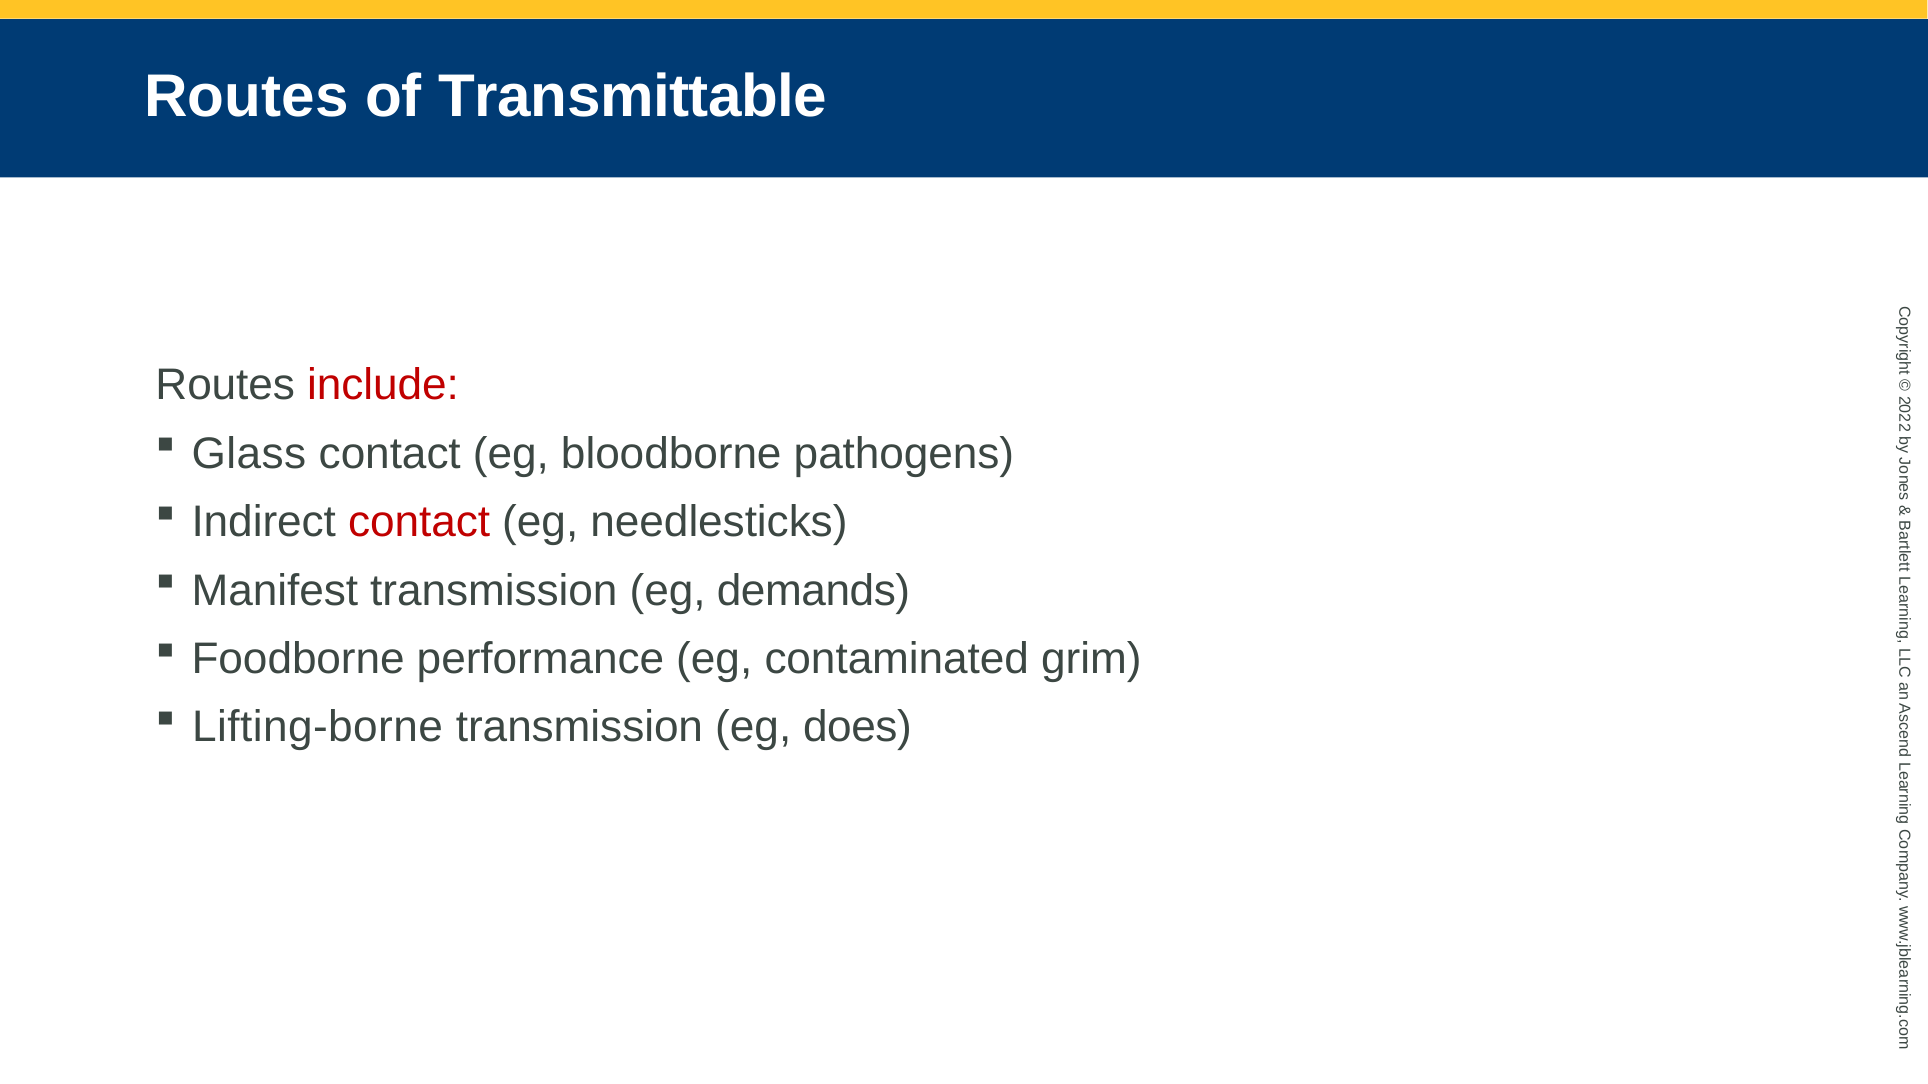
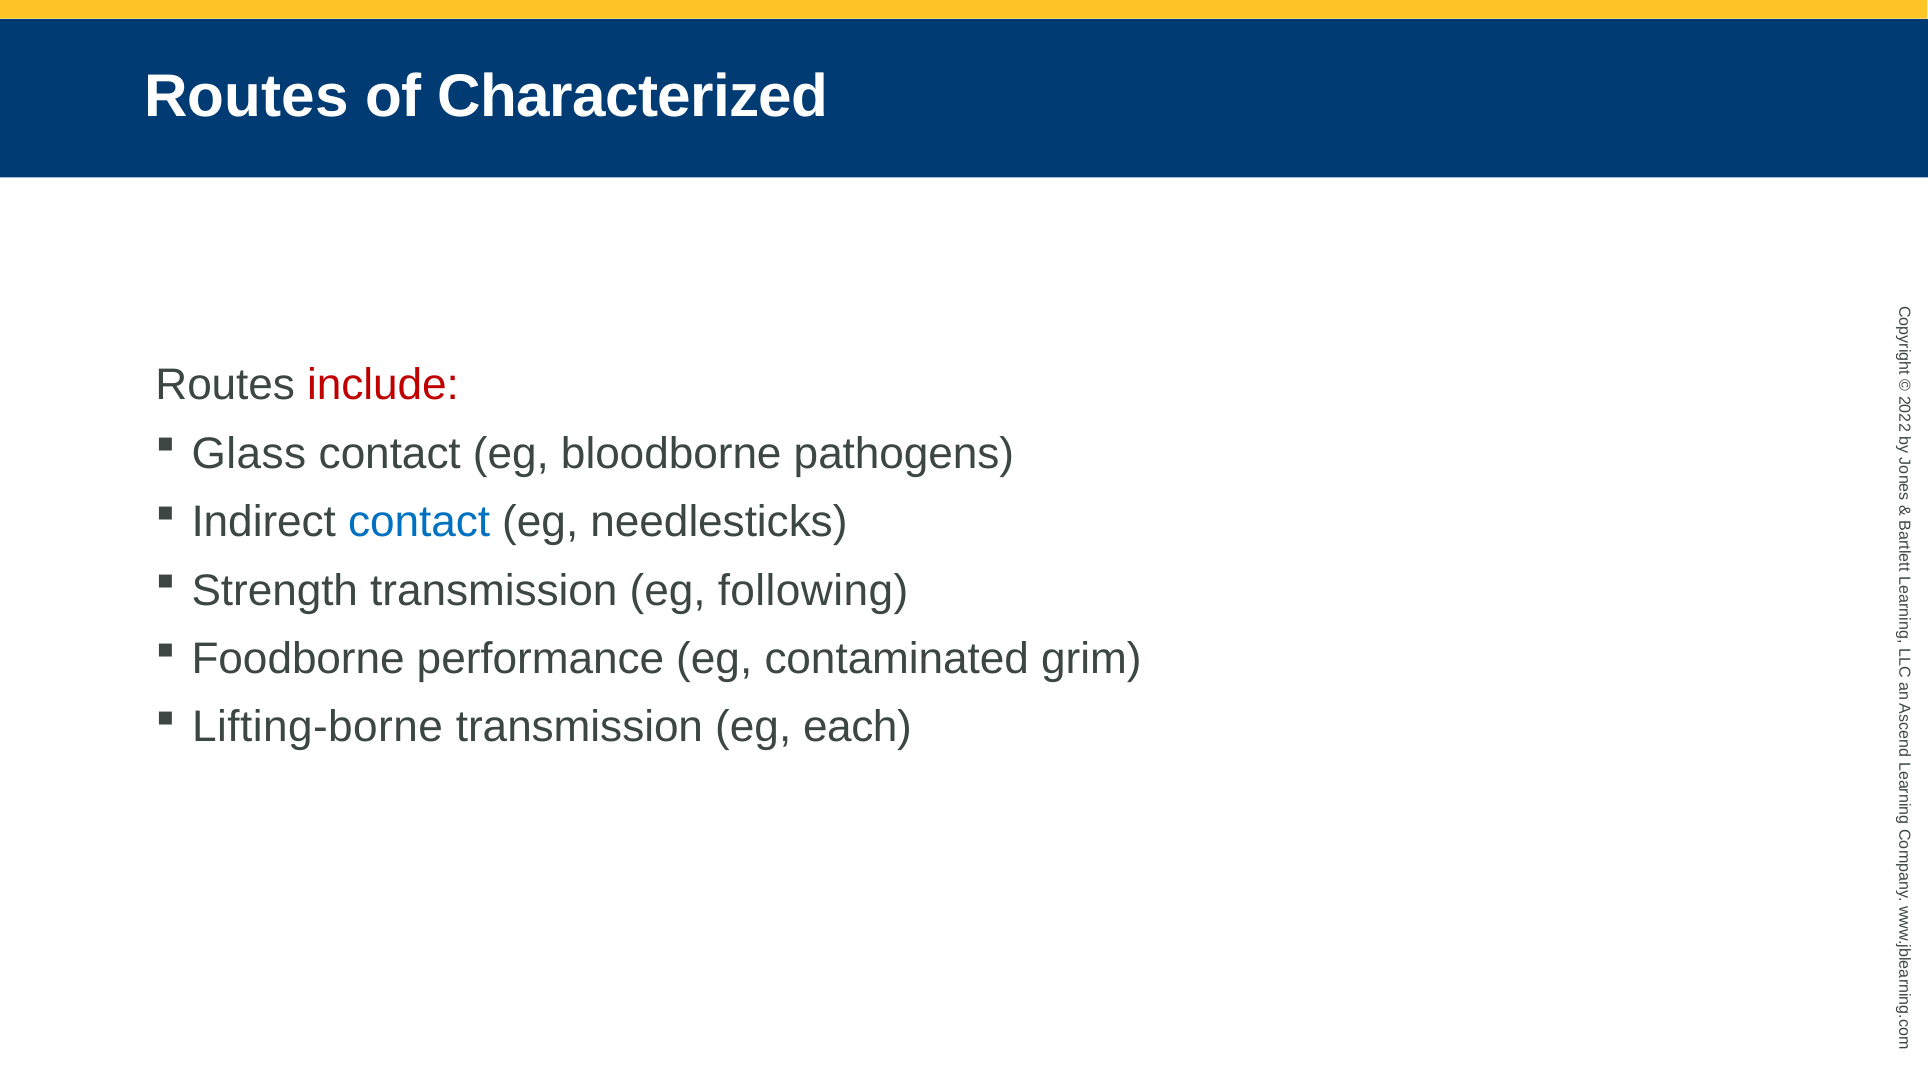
Transmittable: Transmittable -> Characterized (633, 97)
contact colour: red -> blue (419, 522)
Manifest: Manifest -> Strength (275, 591)
demands: demands -> following (813, 591)
does: does -> each (857, 728)
